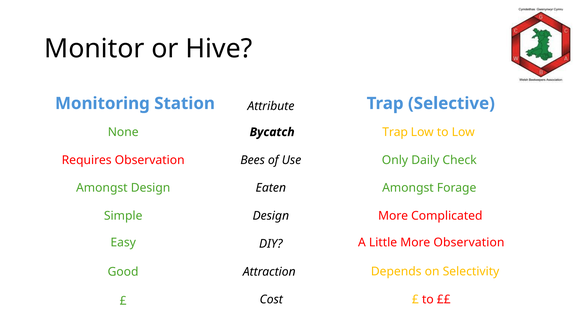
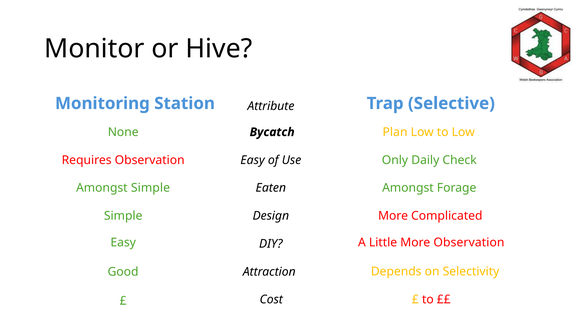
None Trap: Trap -> Plan (395, 132)
Bees: Bees -> Easy (253, 160)
Amongst Design: Design -> Simple (150, 188)
